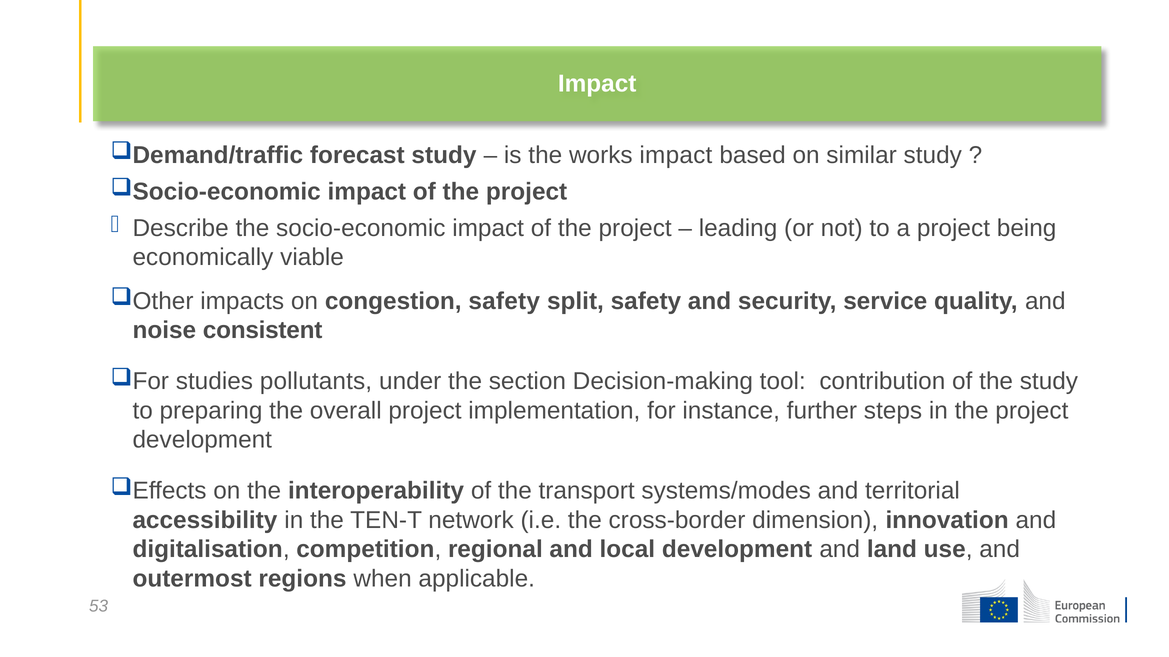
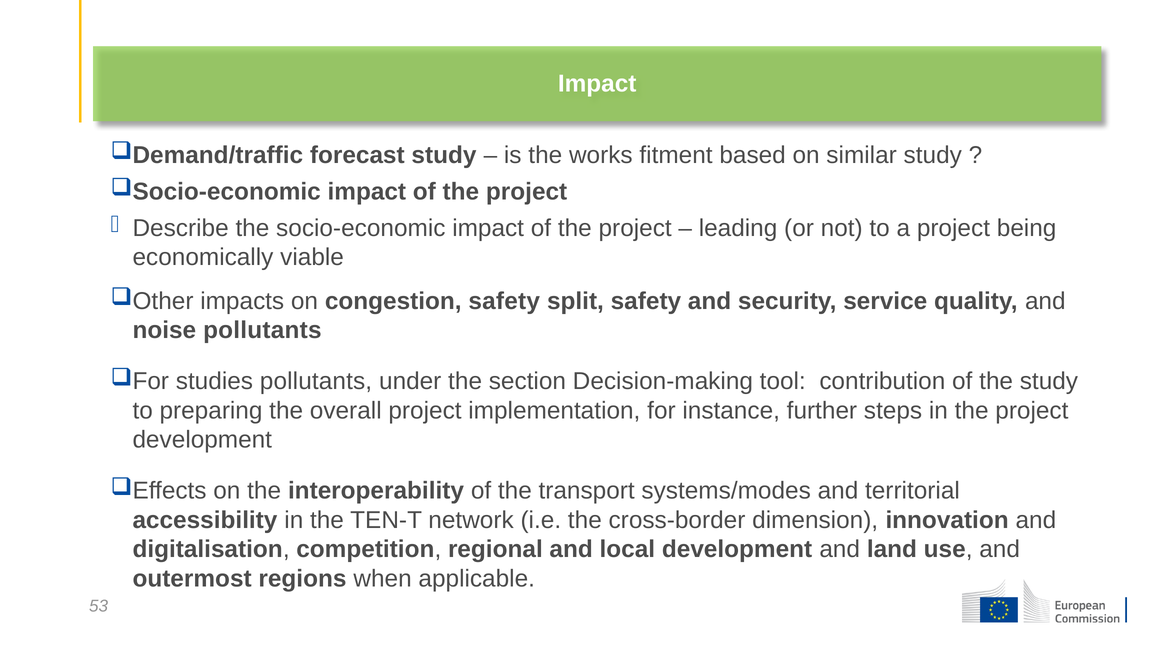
works impact: impact -> fitment (676, 155)
noise consistent: consistent -> pollutants (262, 331)
